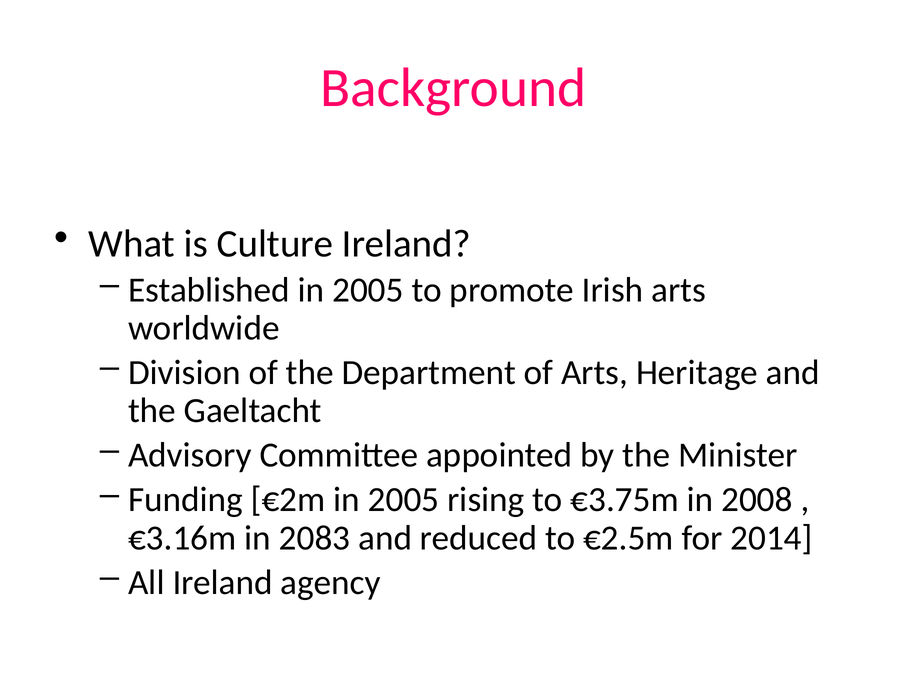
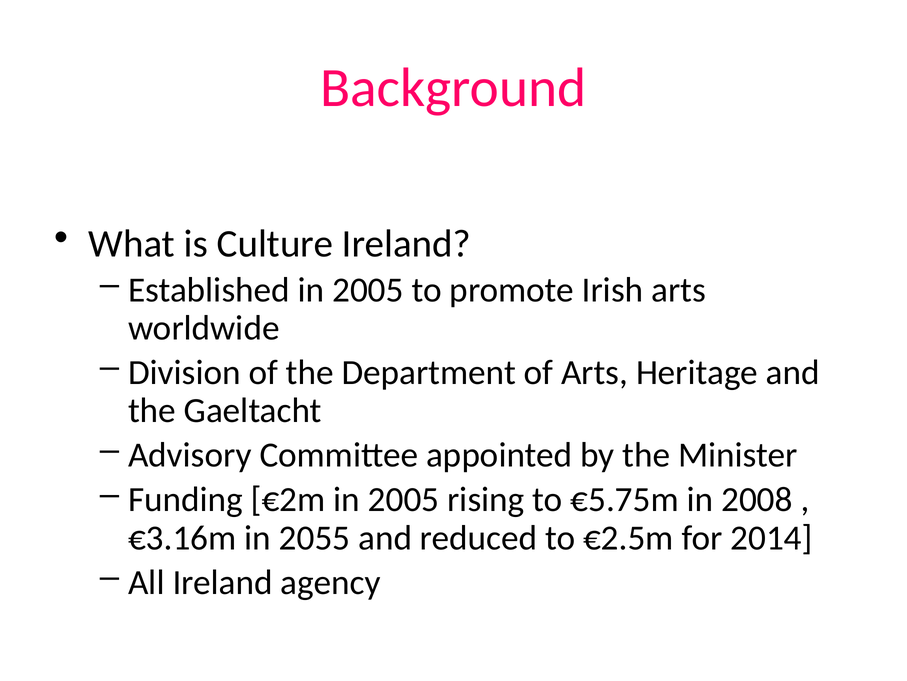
€3.75m: €3.75m -> €5.75m (625, 499)
2083: 2083 -> 2055 (315, 537)
